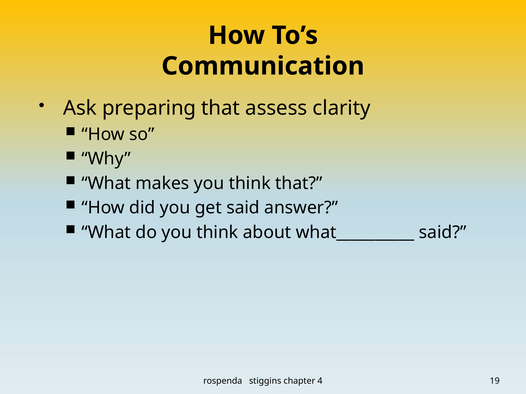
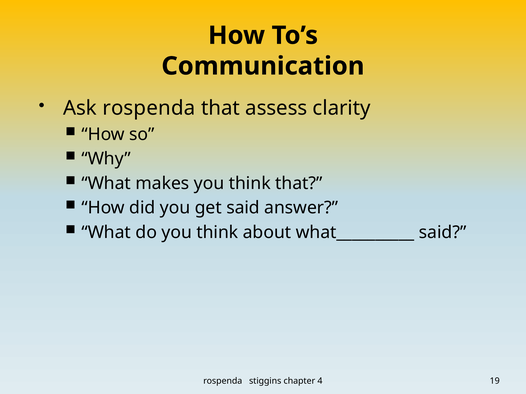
Ask preparing: preparing -> rospenda (149, 108)
